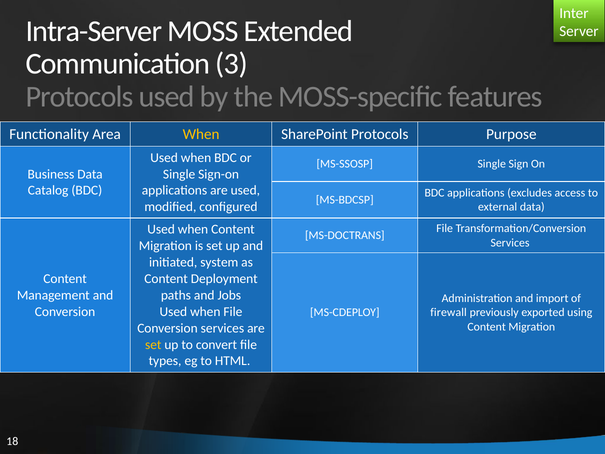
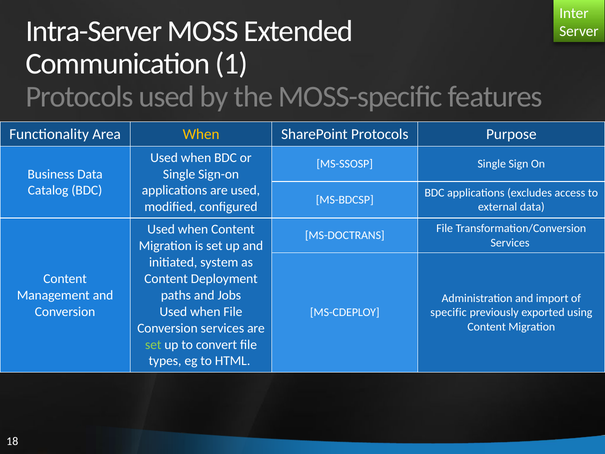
3: 3 -> 1 (232, 64)
firewall: firewall -> specific (449, 312)
set colour: yellow -> light green (153, 344)
